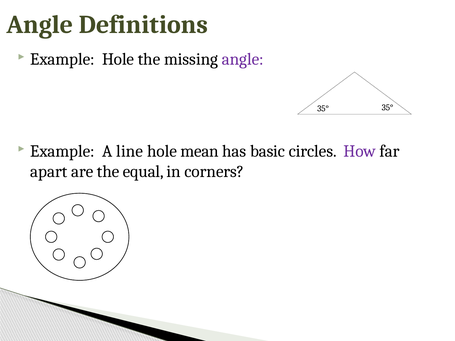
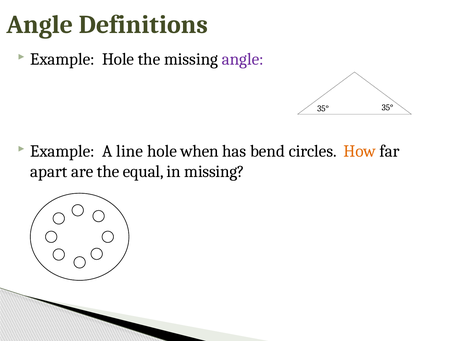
mean: mean -> when (200, 151)
basic: basic -> bend (267, 151)
How colour: purple -> orange (360, 151)
in corners: corners -> missing (214, 172)
